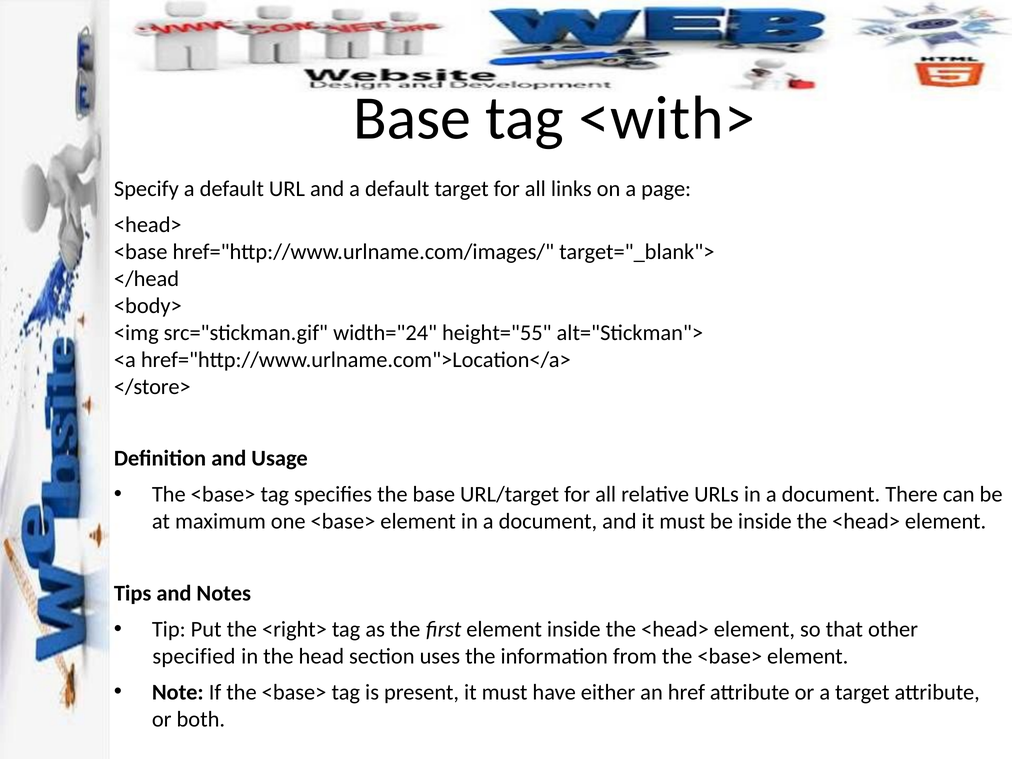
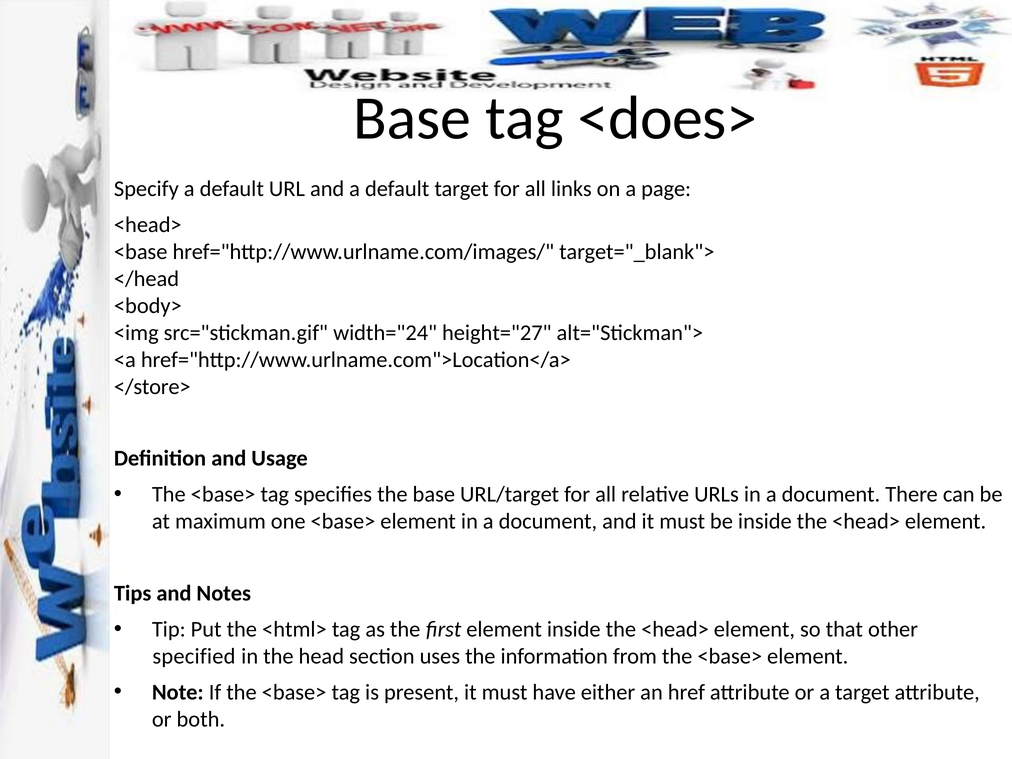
<with>: <with> -> <does> (667, 118)
height="55: height="55 -> height="27 (497, 333)
<right>: <right> -> <html> (294, 629)
